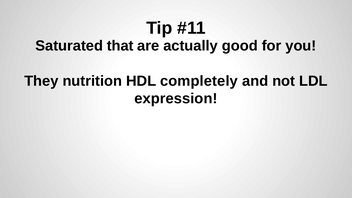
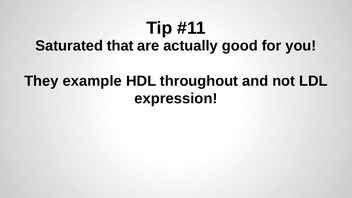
nutrition: nutrition -> example (92, 81)
completely: completely -> throughout (199, 81)
